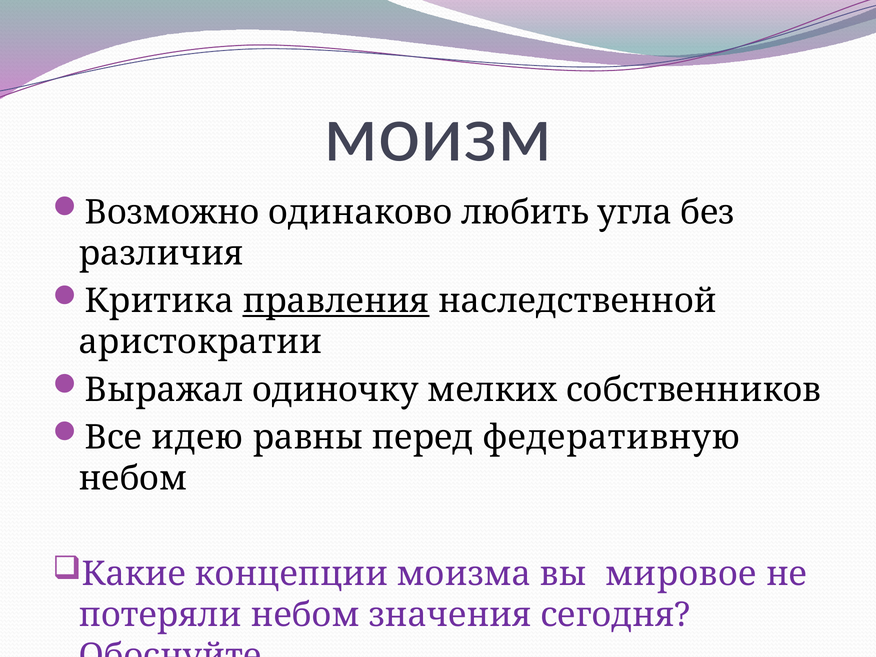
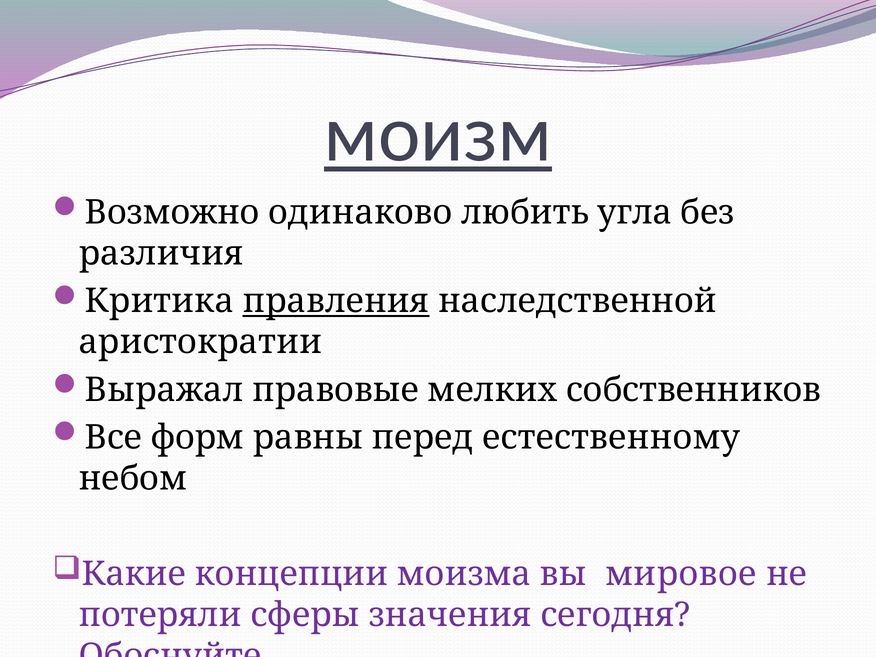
моизм underline: none -> present (438, 134)
одиночку: одиночку -> правовые (336, 390)
идею: идею -> форм (197, 438)
федеративную: федеративную -> естественному (611, 438)
потеряли небом: небом -> сферы (305, 615)
